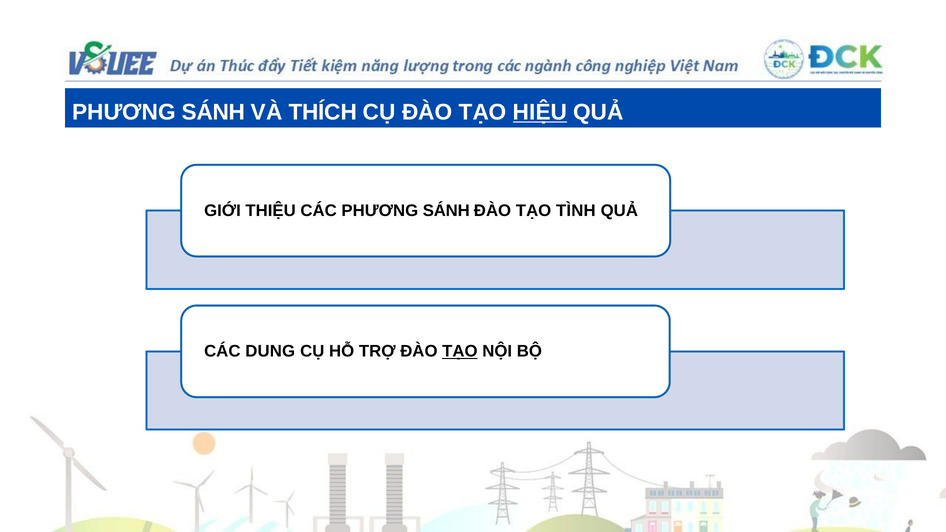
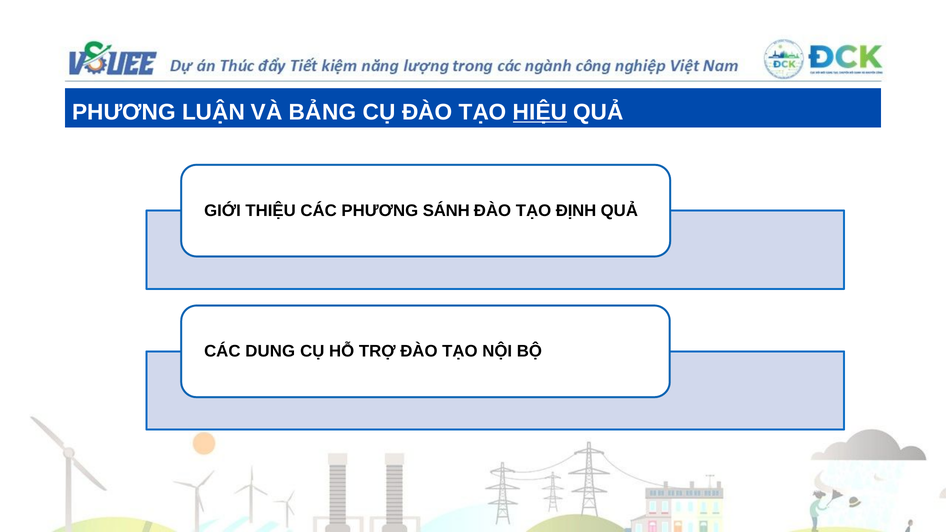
SÁNH: SÁNH -> LUẬN (213, 112)
THÍCH: THÍCH -> BẢNG (323, 112)
TÌNH: TÌNH -> ĐỊNH (576, 211)
TẠO underline: present -> none (460, 351)
